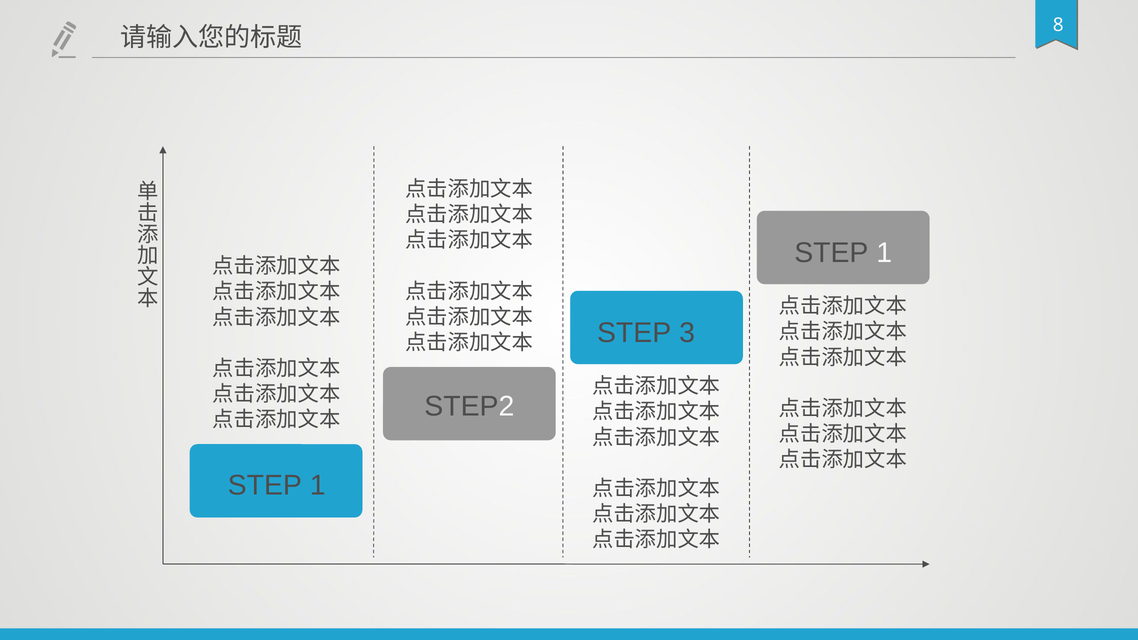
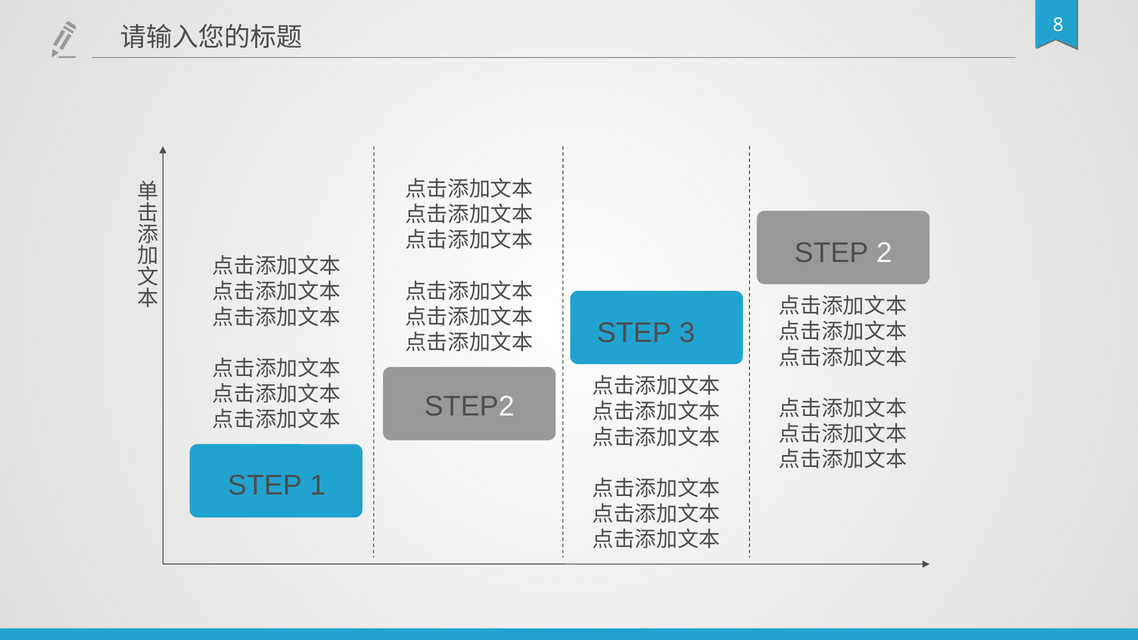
1: 1 -> 2 (884, 253)
